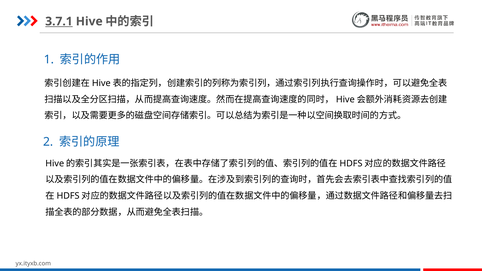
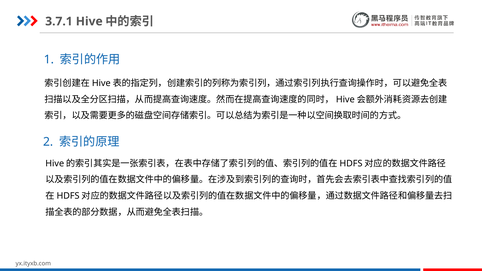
3.7.1 underline: present -> none (59, 21)
